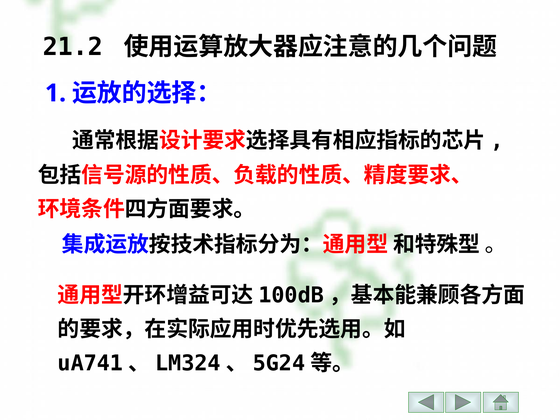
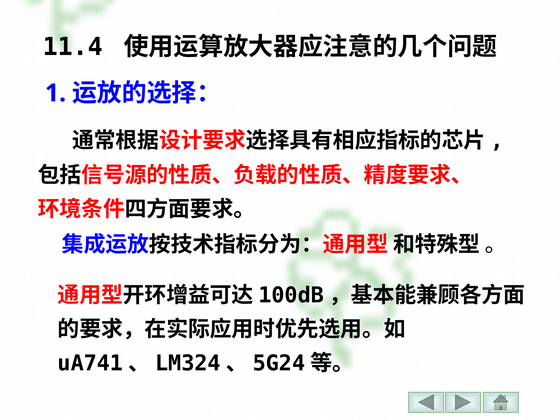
21.2: 21.2 -> 11.4 (73, 47)
